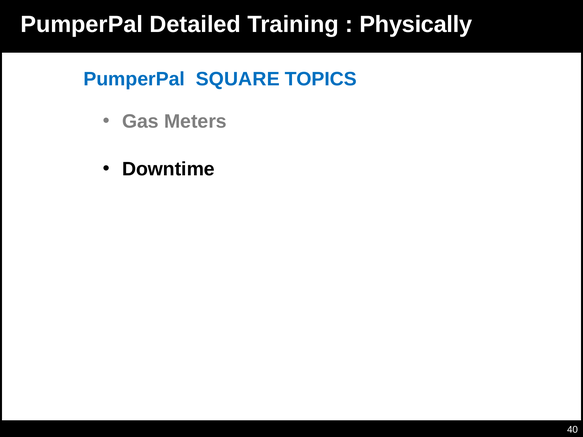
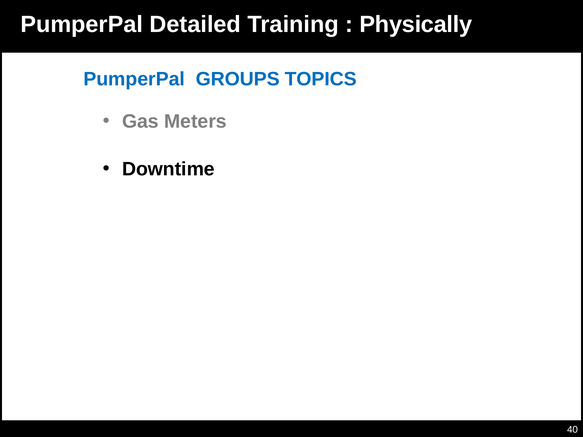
SQUARE: SQUARE -> GROUPS (238, 79)
